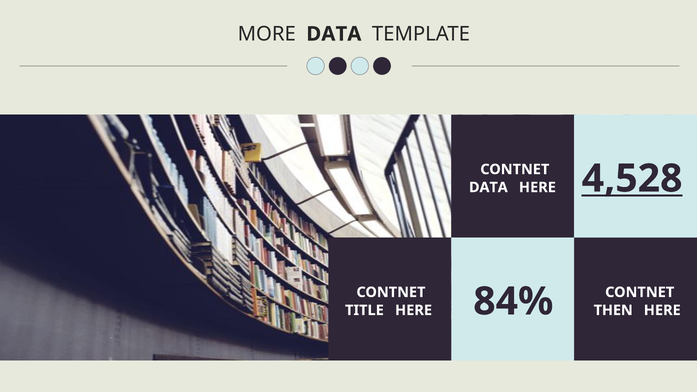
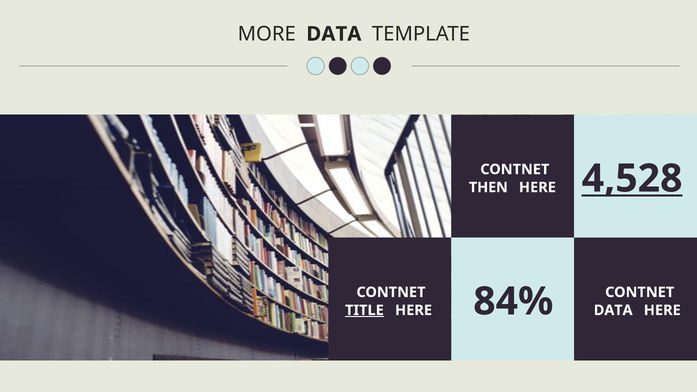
DATA: DATA -> THEN (488, 187)
TITLE underline: none -> present (364, 310)
THEN: THEN -> DATA (613, 310)
